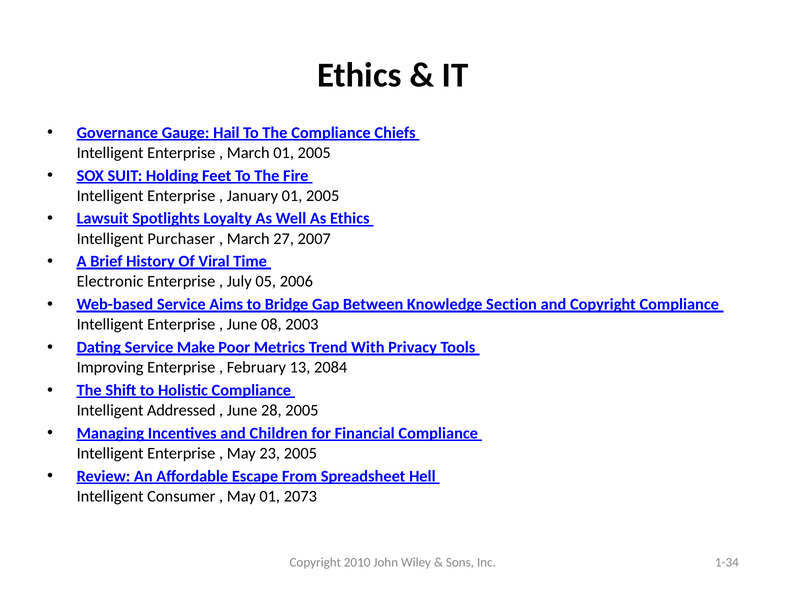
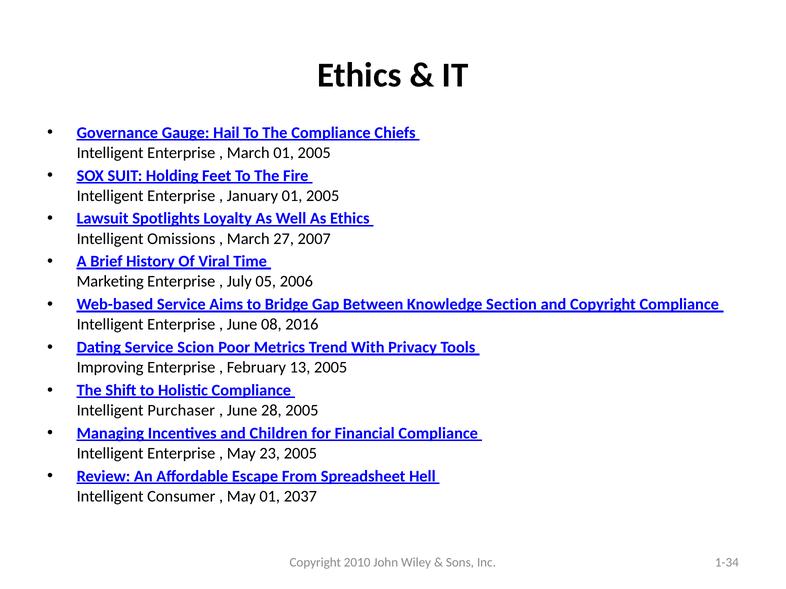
Purchaser: Purchaser -> Omissions (181, 239)
Electronic: Electronic -> Marketing (110, 282)
2003: 2003 -> 2016 (302, 325)
Make: Make -> Scion (196, 348)
13 2084: 2084 -> 2005 (331, 368)
Addressed: Addressed -> Purchaser (181, 411)
2073: 2073 -> 2037 (300, 497)
